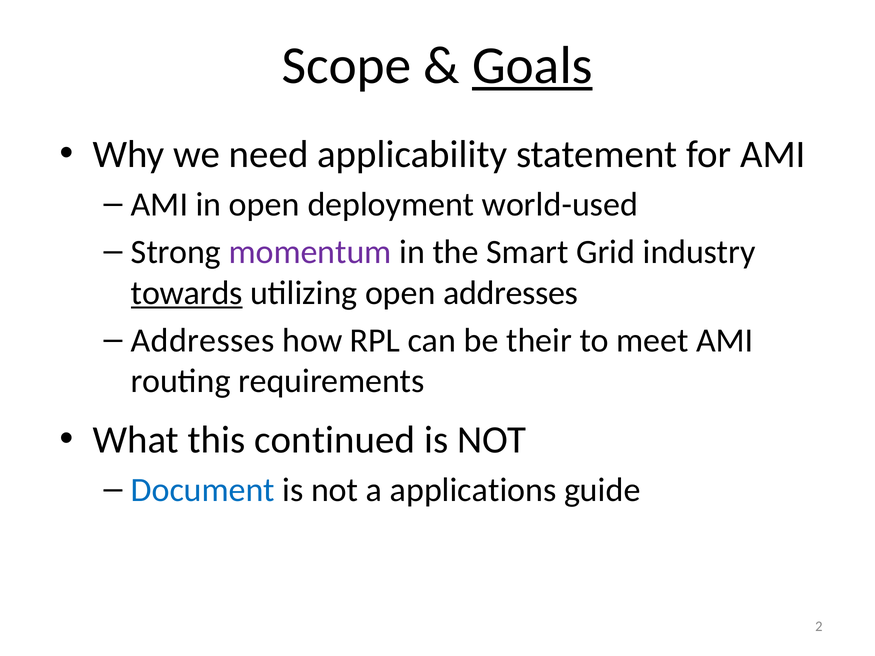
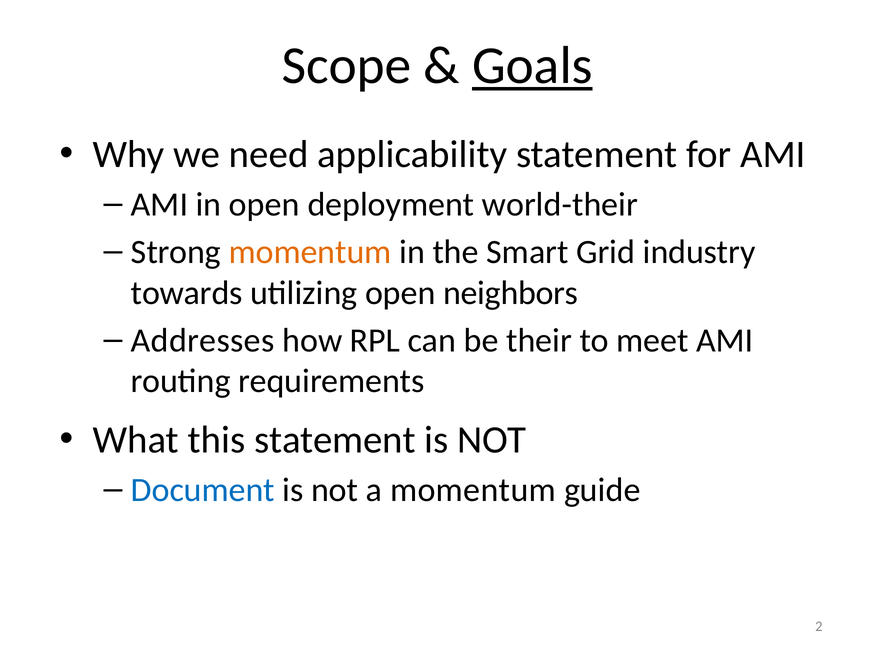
world-used: world-used -> world-their (560, 205)
momentum colour: purple -> orange (310, 252)
towards underline: present -> none (187, 293)
open addresses: addresses -> neighbors (511, 293)
this continued: continued -> statement (335, 440)
a applications: applications -> momentum (473, 490)
